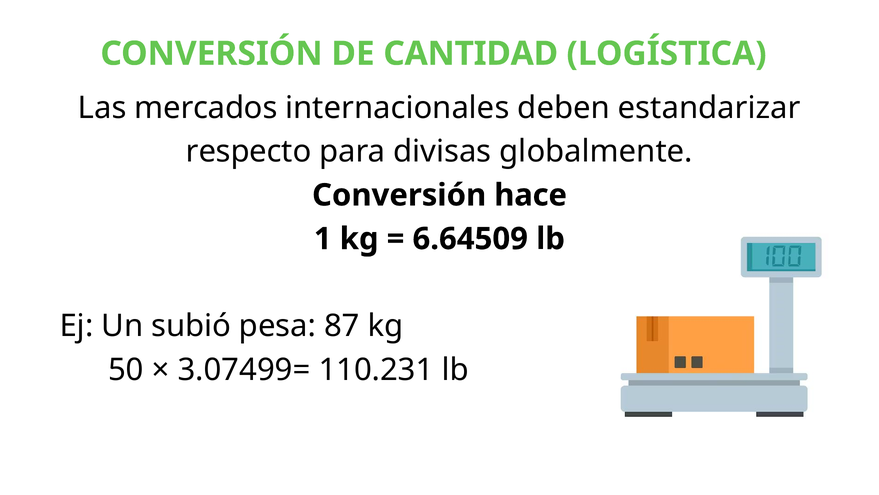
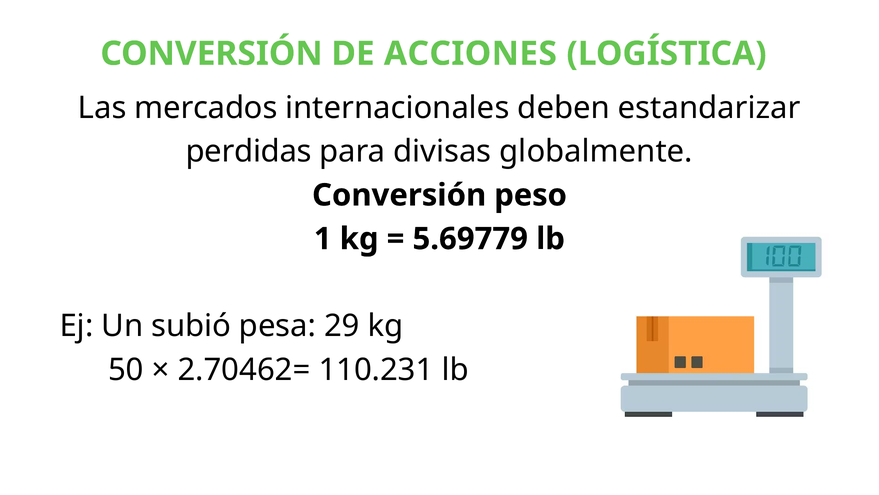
CANTIDAD: CANTIDAD -> ACCIONES (470, 54)
respecto: respecto -> perdidas (249, 151)
hace: hace -> peso (531, 195)
6.64509: 6.64509 -> 5.69779 (470, 239)
87: 87 -> 29 (342, 326)
3.07499=: 3.07499= -> 2.70462= (244, 369)
